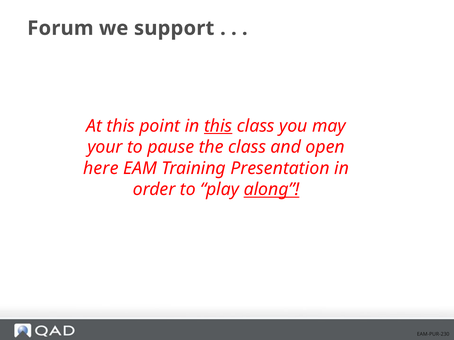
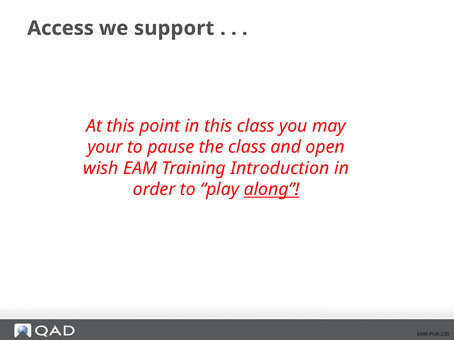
Forum: Forum -> Access (61, 28)
this underline: present -> none (218, 126)
here: here -> wish (101, 169)
Presentation: Presentation -> Introduction (280, 169)
